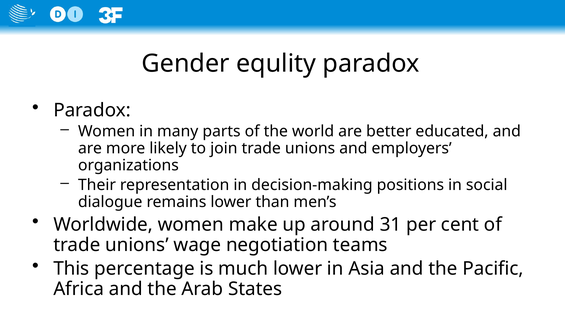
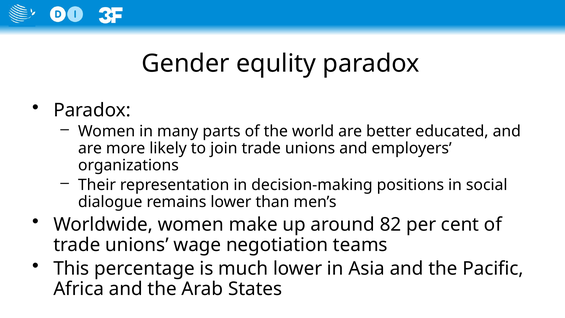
31: 31 -> 82 (390, 224)
